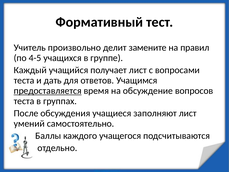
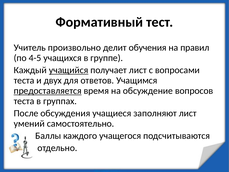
замените: замените -> обучения (148, 48)
учащийся underline: none -> present (69, 70)
дать: дать -> двух (53, 80)
